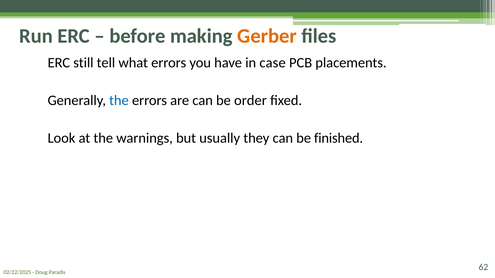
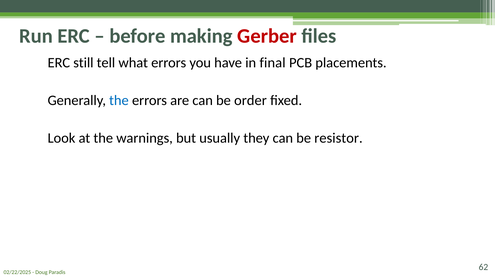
Gerber colour: orange -> red (267, 36)
case: case -> final (273, 63)
finished: finished -> resistor (338, 138)
